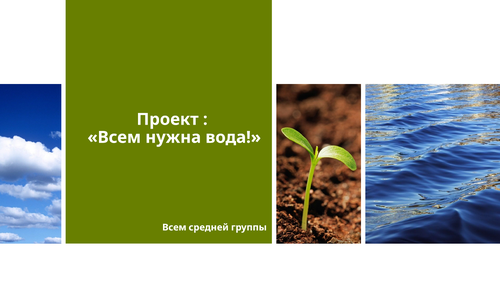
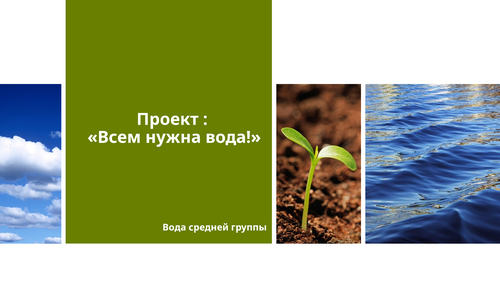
Всем: Всем -> Вода (174, 228)
